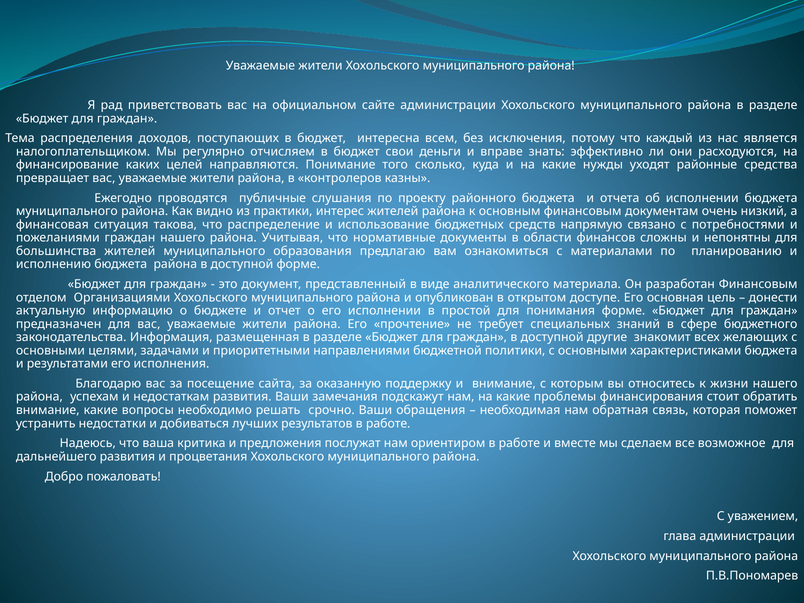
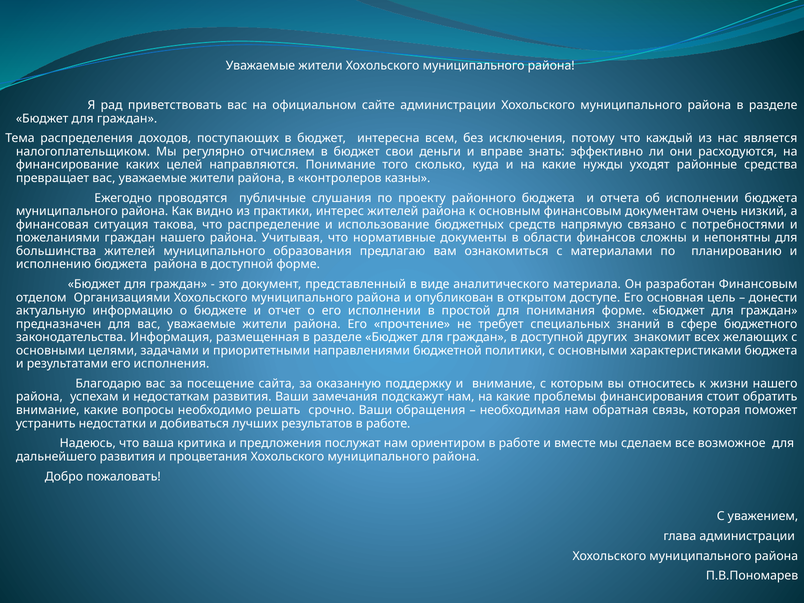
другие: другие -> других (607, 337)
